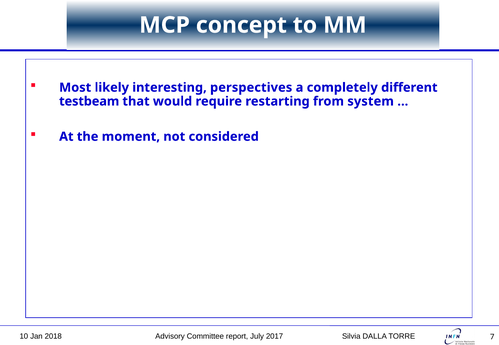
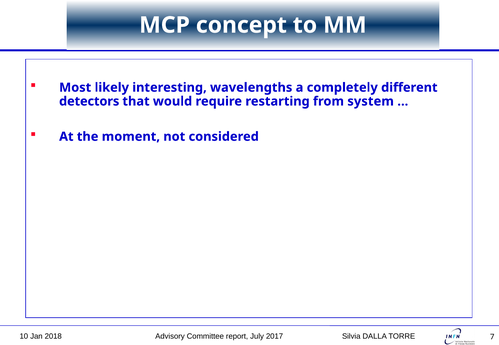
perspectives: perspectives -> wavelengths (251, 88)
testbeam: testbeam -> detectors (89, 101)
